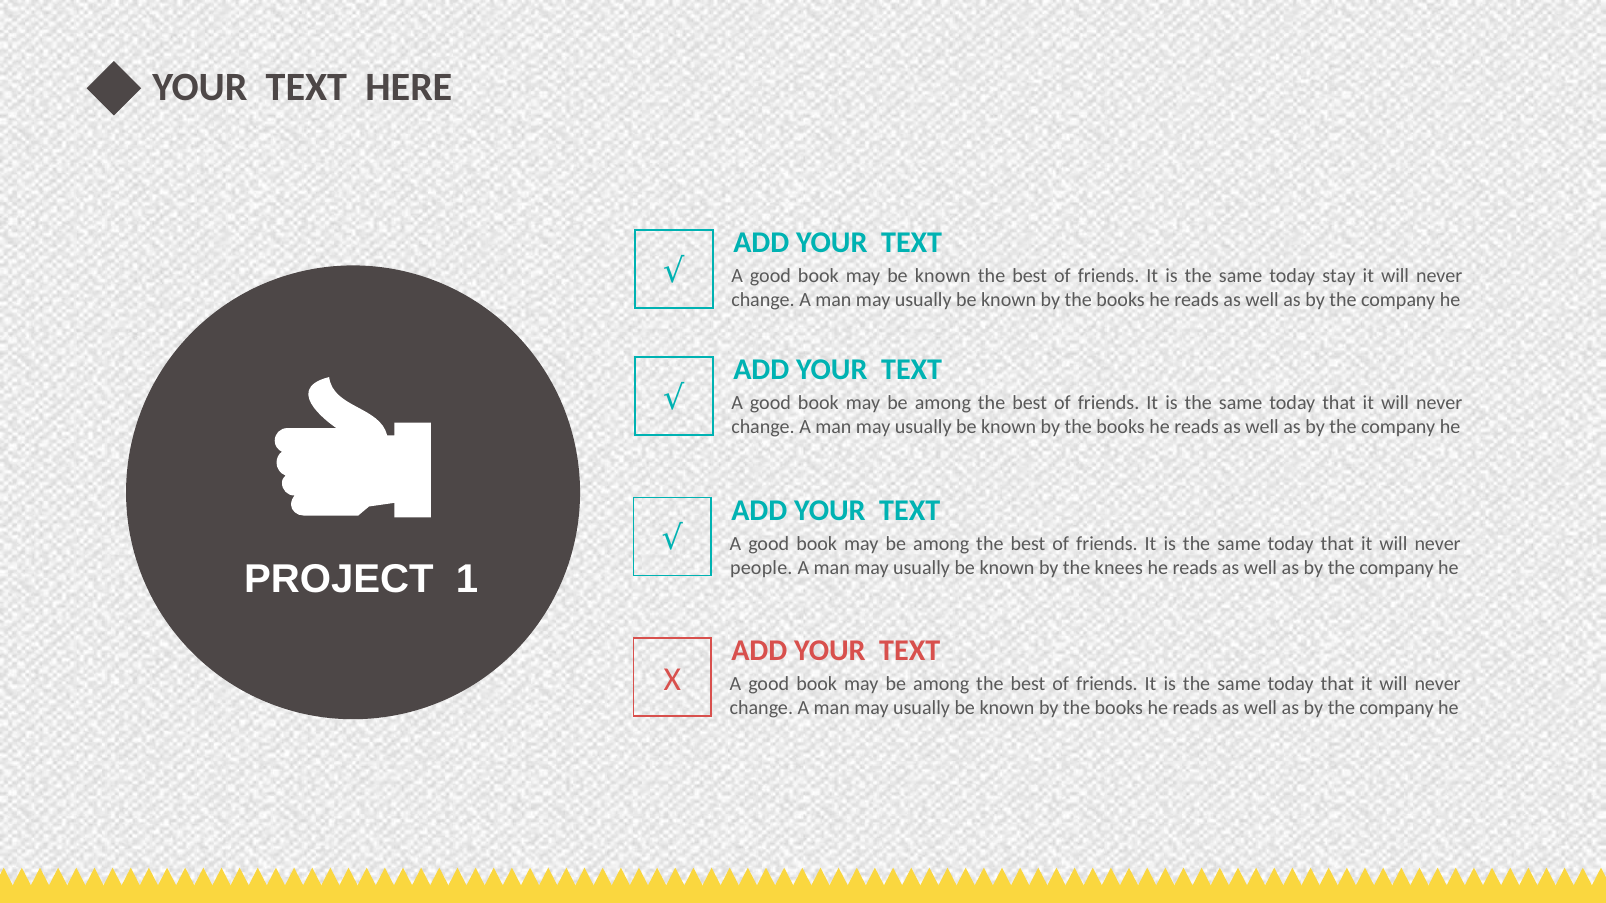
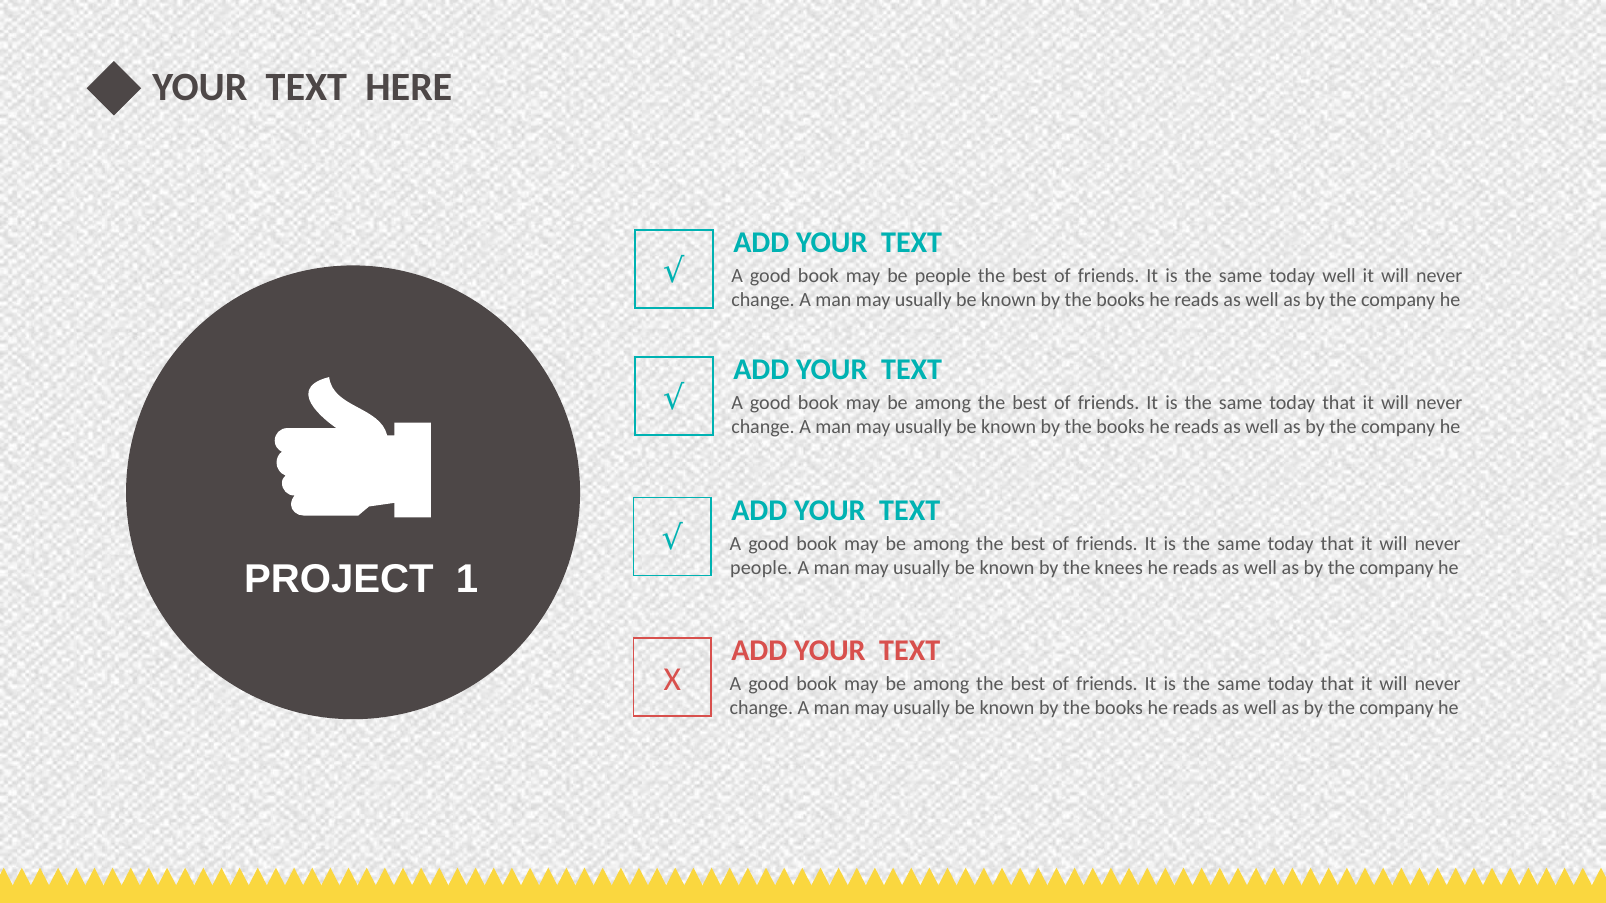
may be known: known -> people (943, 276)
today stay: stay -> well (1339, 276)
